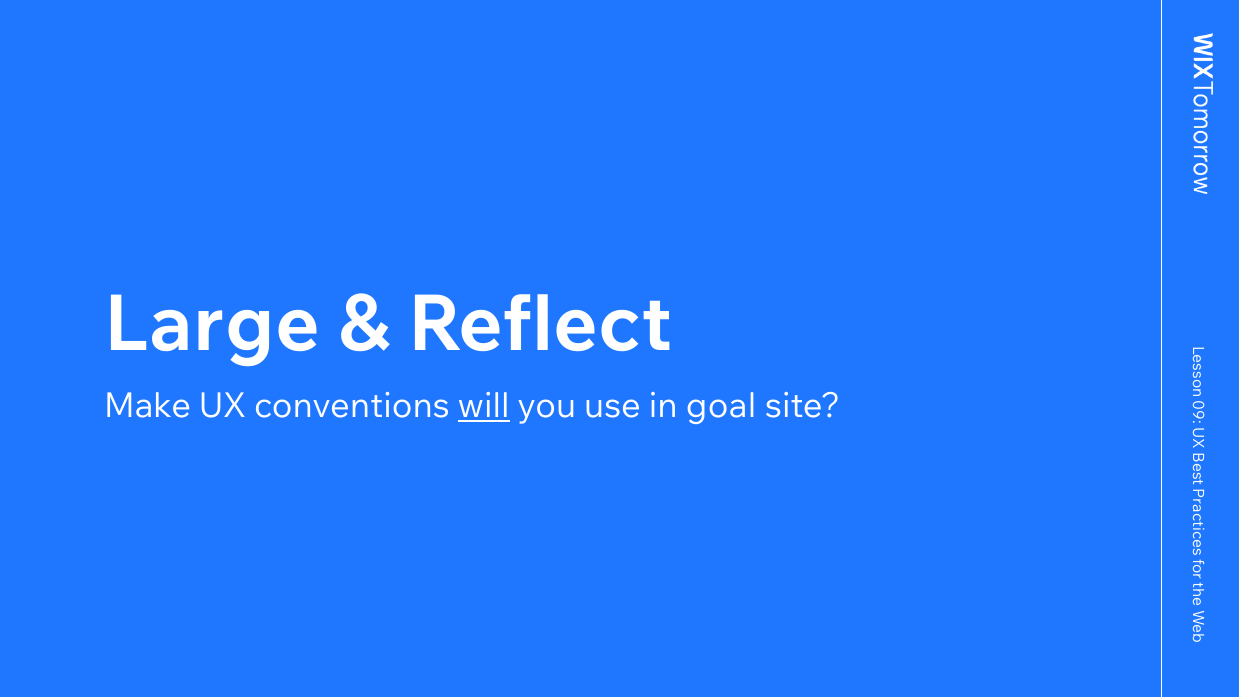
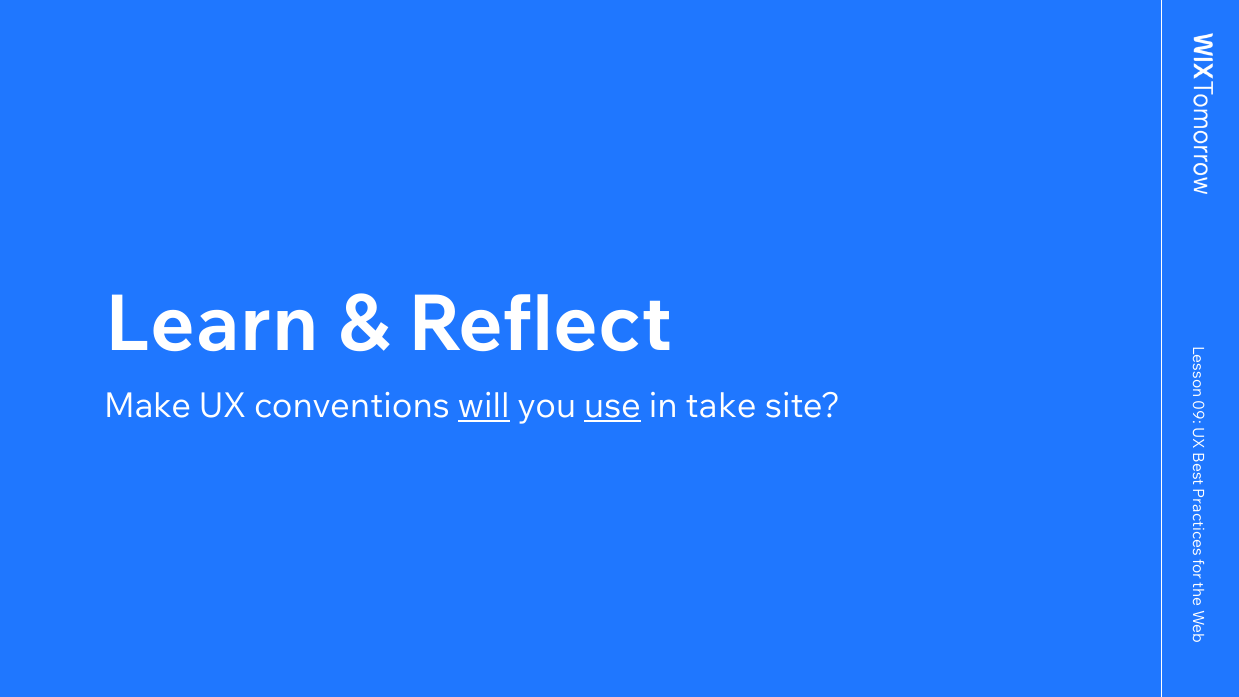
Large: Large -> Learn (212, 325)
use underline: none -> present (613, 406)
goal: goal -> take (721, 406)
